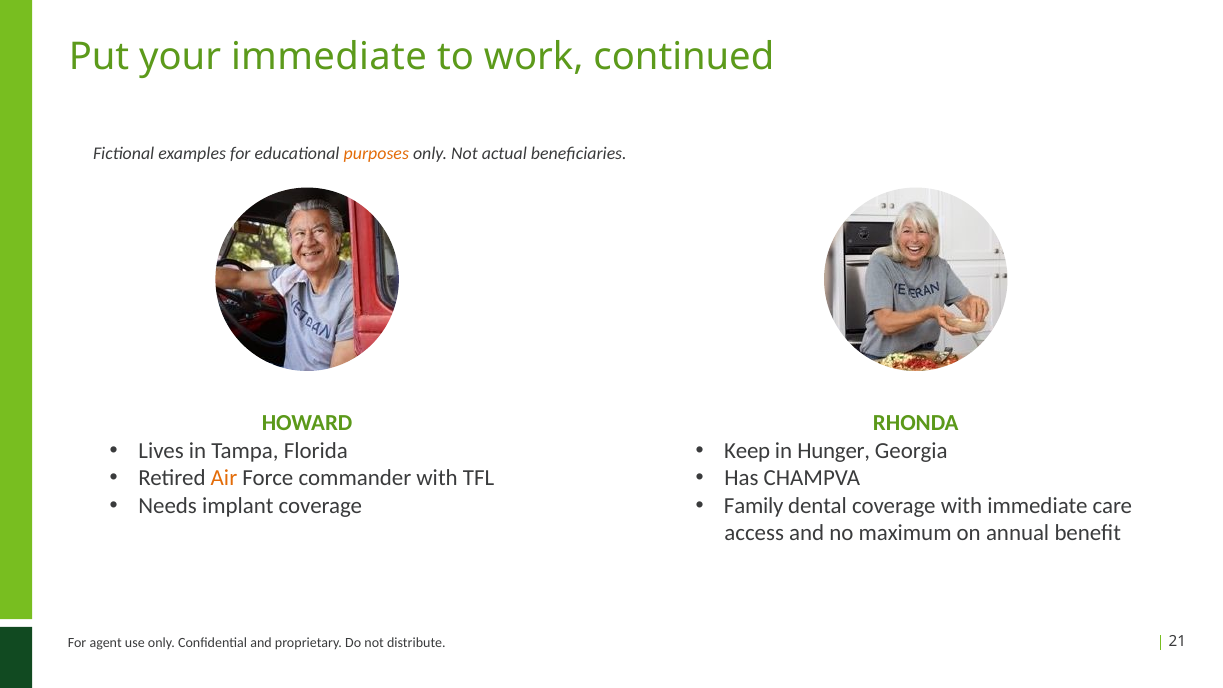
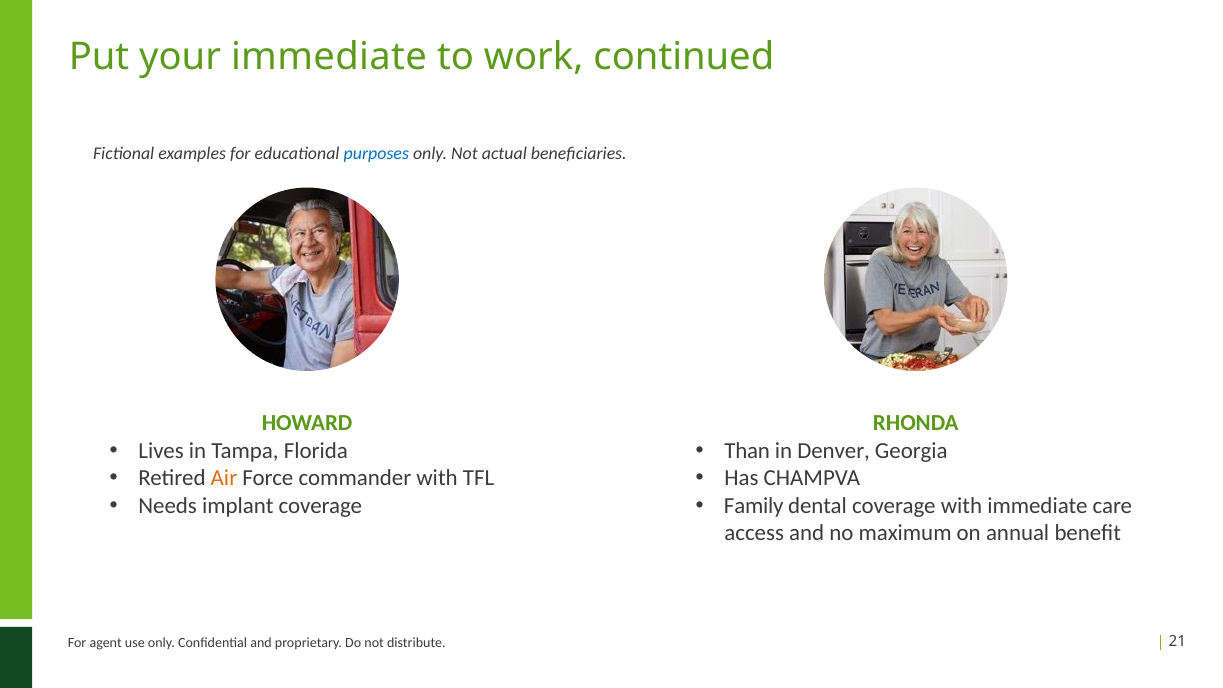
purposes colour: orange -> blue (376, 154)
Keep: Keep -> Than (747, 451)
Hunger: Hunger -> Denver (834, 451)
